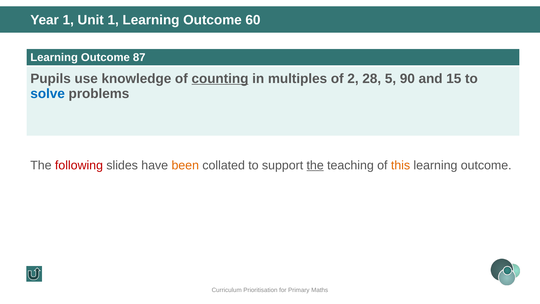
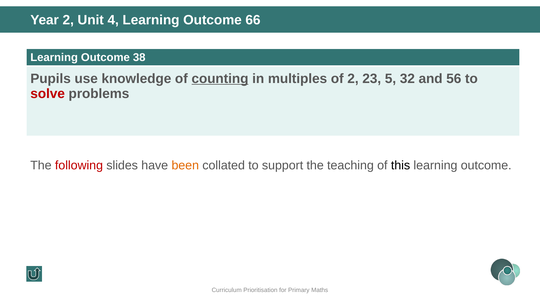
Year 1: 1 -> 2 (68, 20)
Unit 1: 1 -> 4 (113, 20)
60: 60 -> 66 (253, 20)
87: 87 -> 38 (139, 58)
28: 28 -> 23 (372, 79)
90: 90 -> 32 (407, 79)
15: 15 -> 56 (454, 79)
solve colour: blue -> red (48, 94)
the underline: present -> none (315, 165)
this colour: orange -> black (401, 165)
